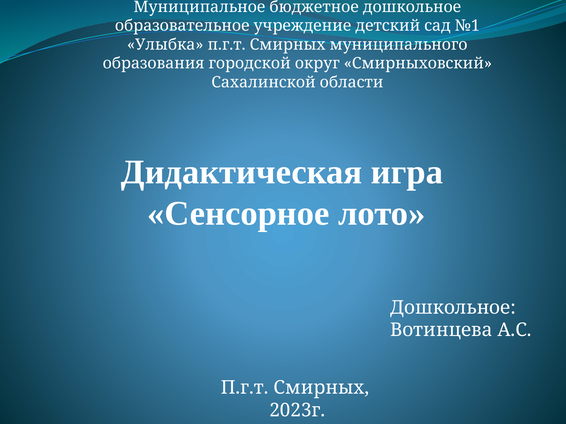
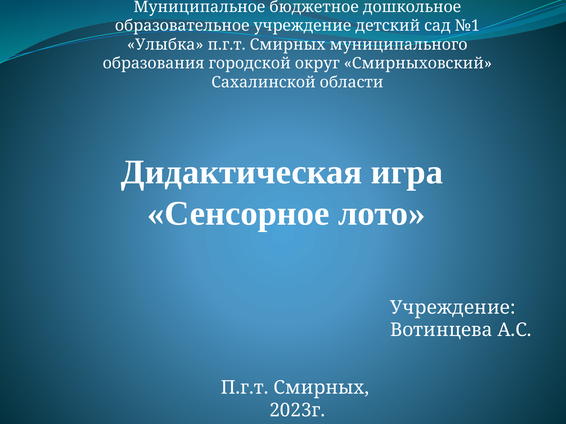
Дошкольное: Дошкольное -> Учреждение (453, 308)
